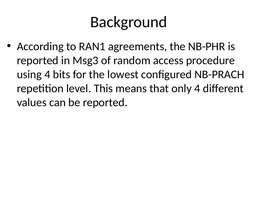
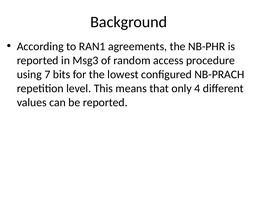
using 4: 4 -> 7 (47, 74)
